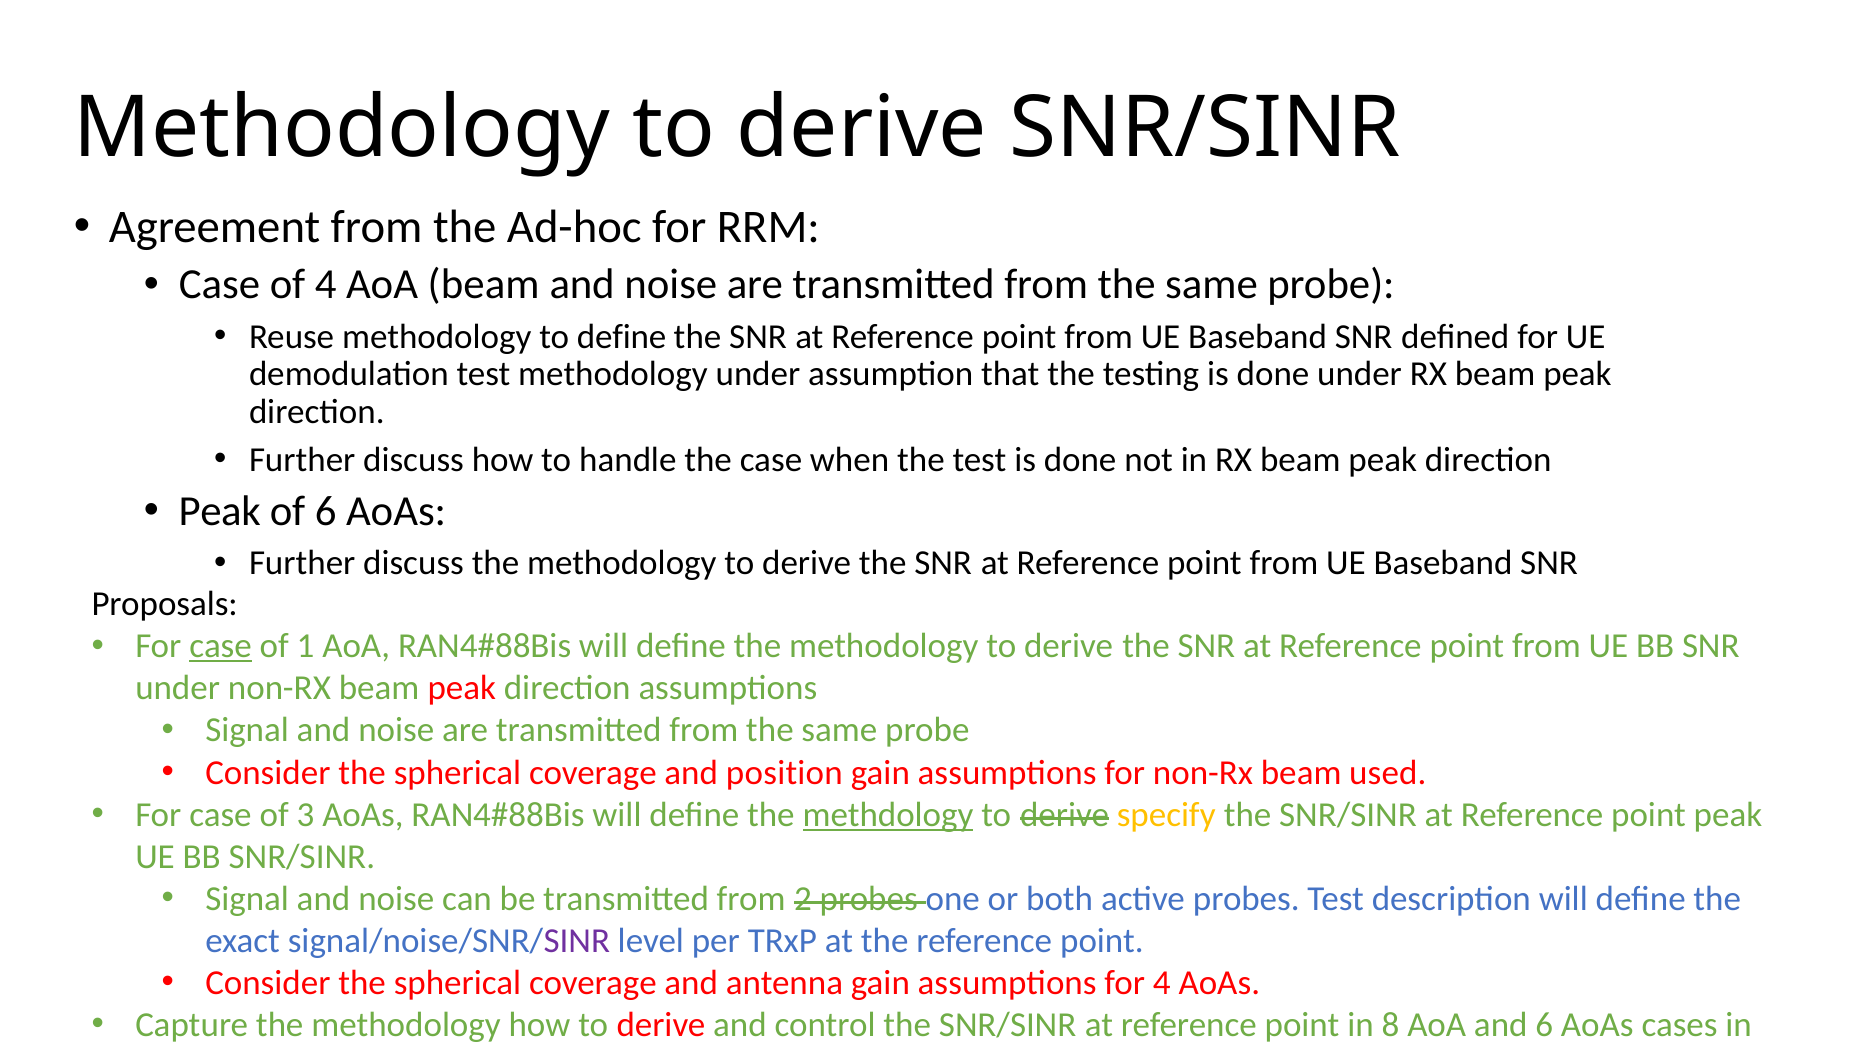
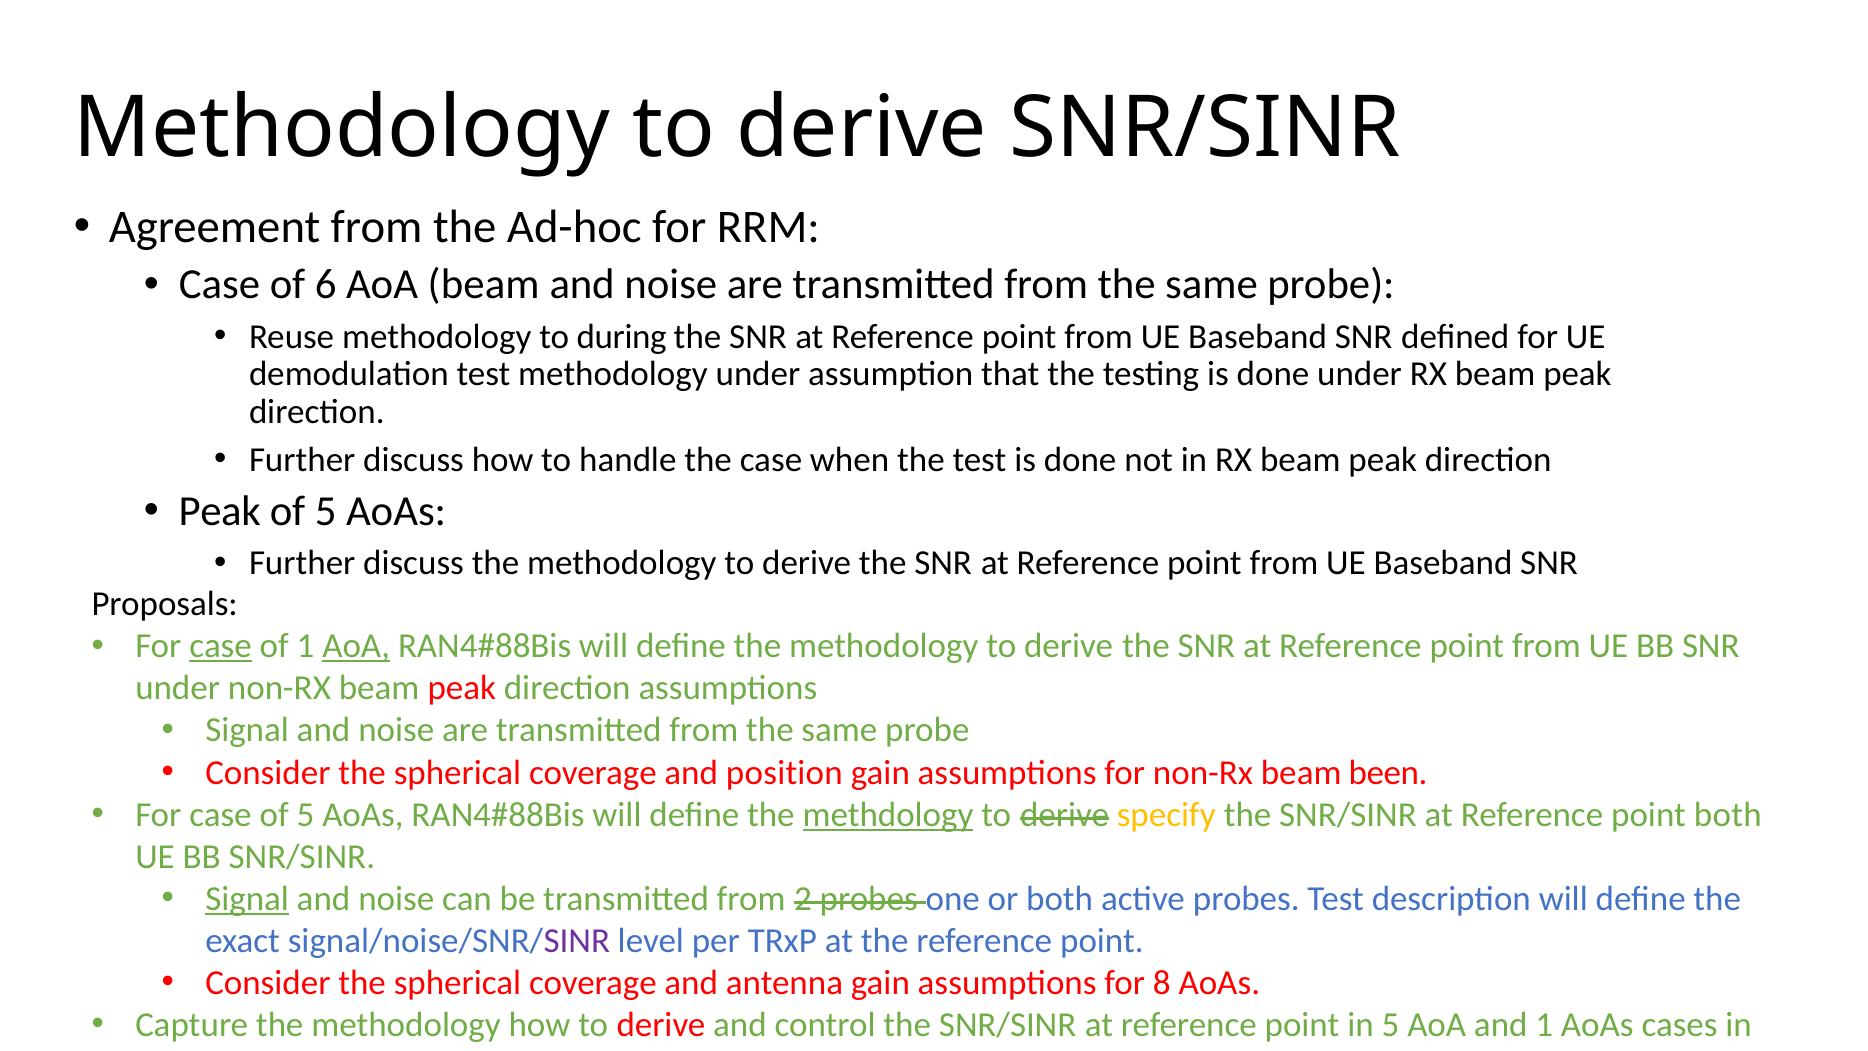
of 4: 4 -> 6 (326, 285)
to define: define -> during (622, 336)
6: 6 -> 5 (326, 511)
AoA underline: none -> present (356, 646)
used: used -> been (1388, 772)
case of 3: 3 -> 5 (305, 814)
point peak: peak -> both (1728, 814)
Signal underline: none -> present (247, 898)
for 4: 4 -> 8 (1162, 982)
in 8: 8 -> 5 (1390, 1024)
and 6: 6 -> 1 (1544, 1024)
